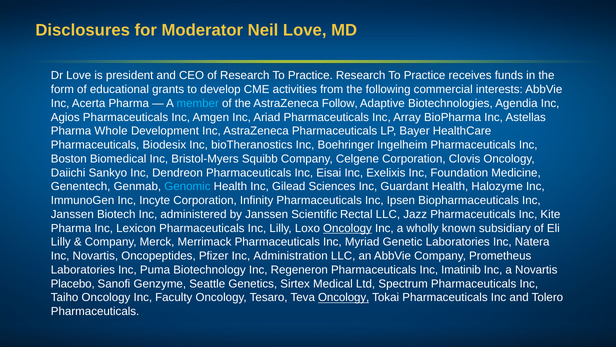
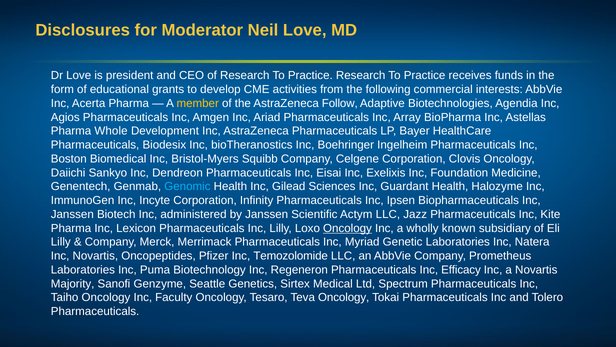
member colour: light blue -> yellow (198, 103)
Rectal: Rectal -> Actym (356, 214)
Administration: Administration -> Temozolomide (291, 256)
Imatinib: Imatinib -> Efficacy (461, 270)
Placebo: Placebo -> Majority (73, 283)
Oncology underline: present -> none (344, 297)
